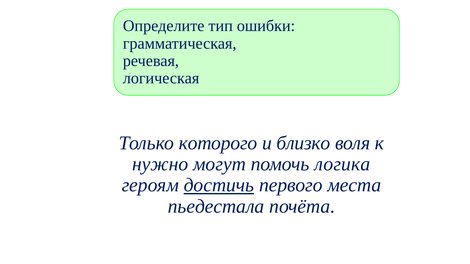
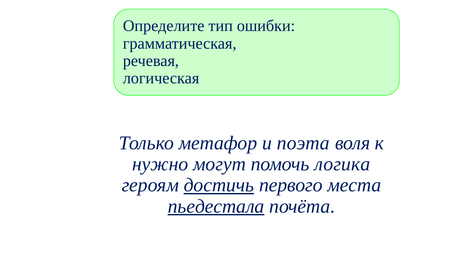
которого: которого -> метафор (218, 143)
близко: близко -> поэта (303, 143)
пьедестала underline: none -> present (216, 207)
